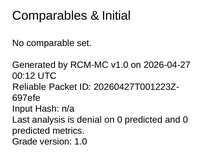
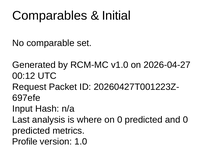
Reliable: Reliable -> Request (29, 87)
denial: denial -> where (89, 120)
Grade: Grade -> Profile (25, 142)
